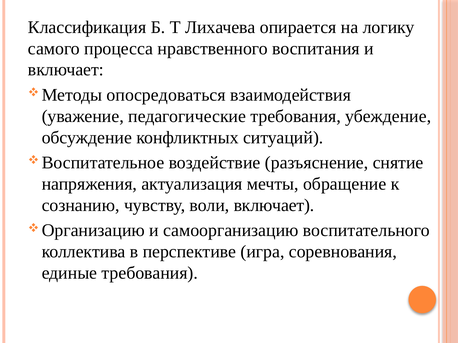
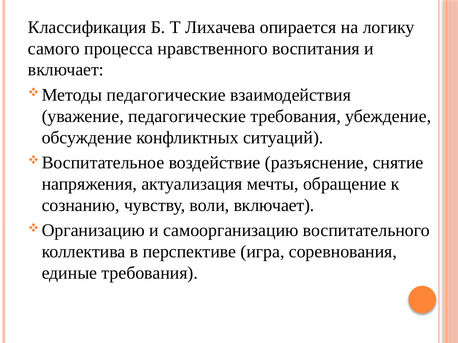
опосредоваться: опосредоваться -> педагогические (166, 95)
